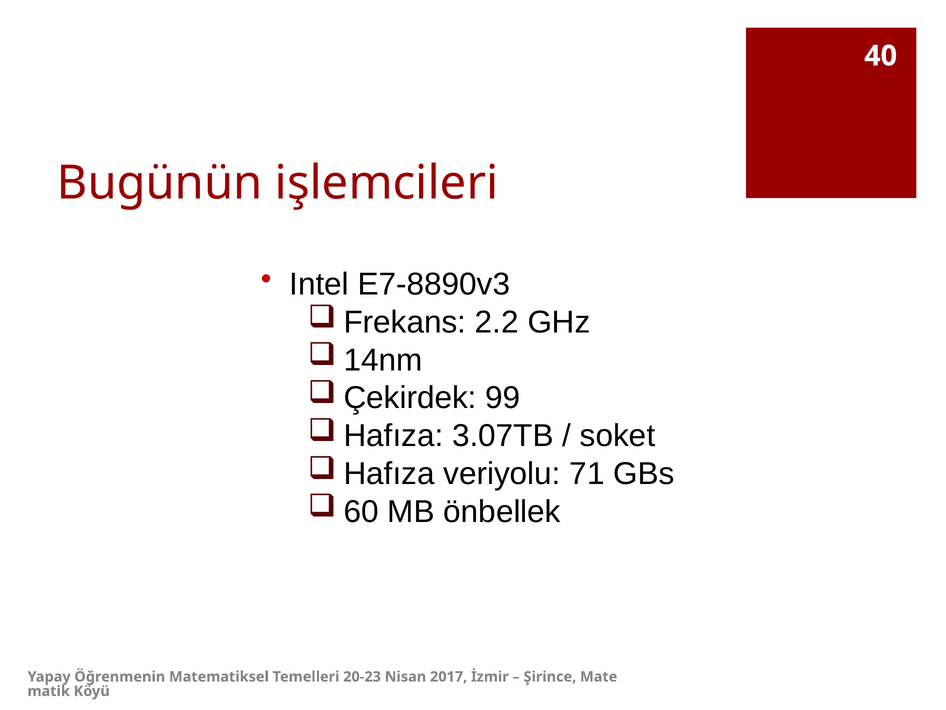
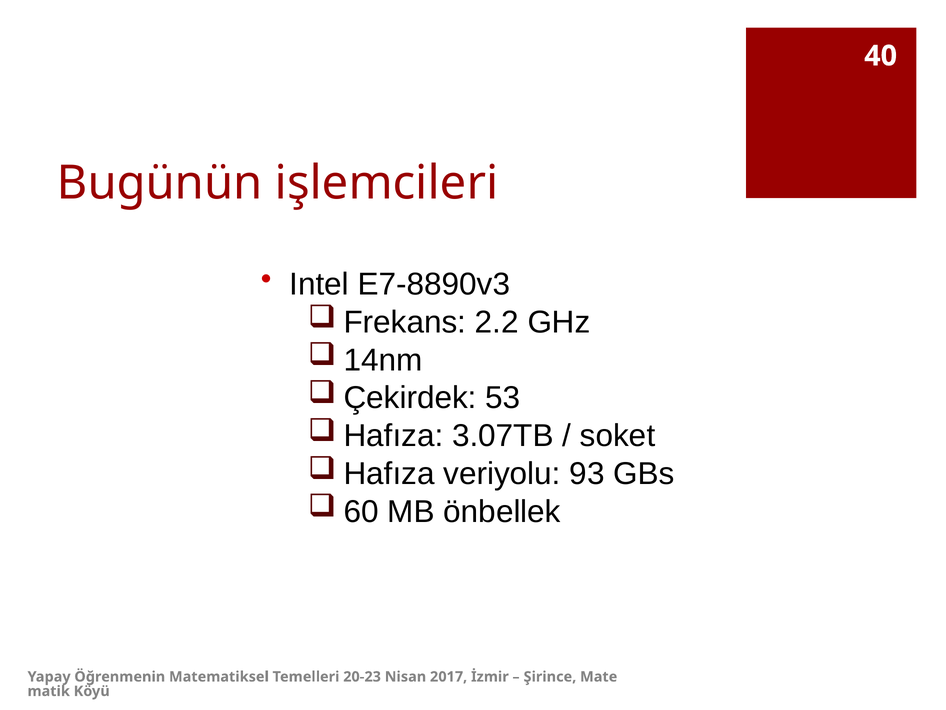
99: 99 -> 53 (503, 398)
71: 71 -> 93 (587, 473)
